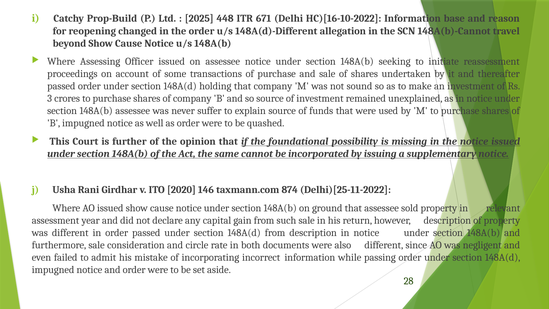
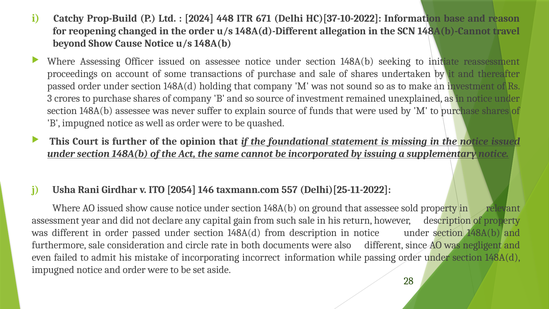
2025: 2025 -> 2024 (199, 19)
HC)[16-10-2022: HC)[16-10-2022 -> HC)[37-10-2022 (344, 19)
possibility: possibility -> statement (355, 141)
2020: 2020 -> 2054 (181, 190)
874: 874 -> 557 (290, 190)
